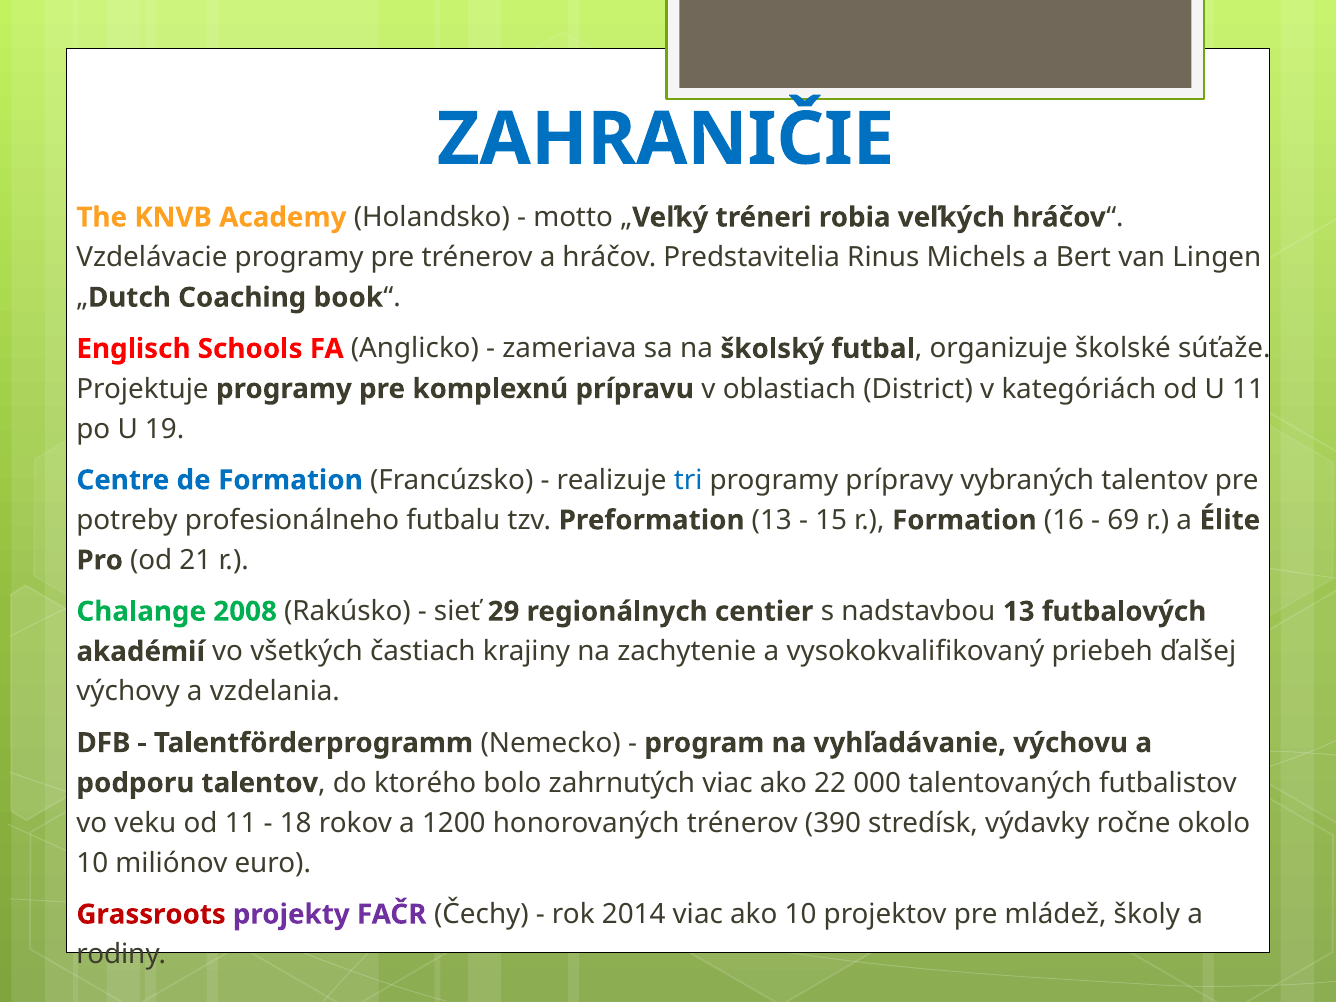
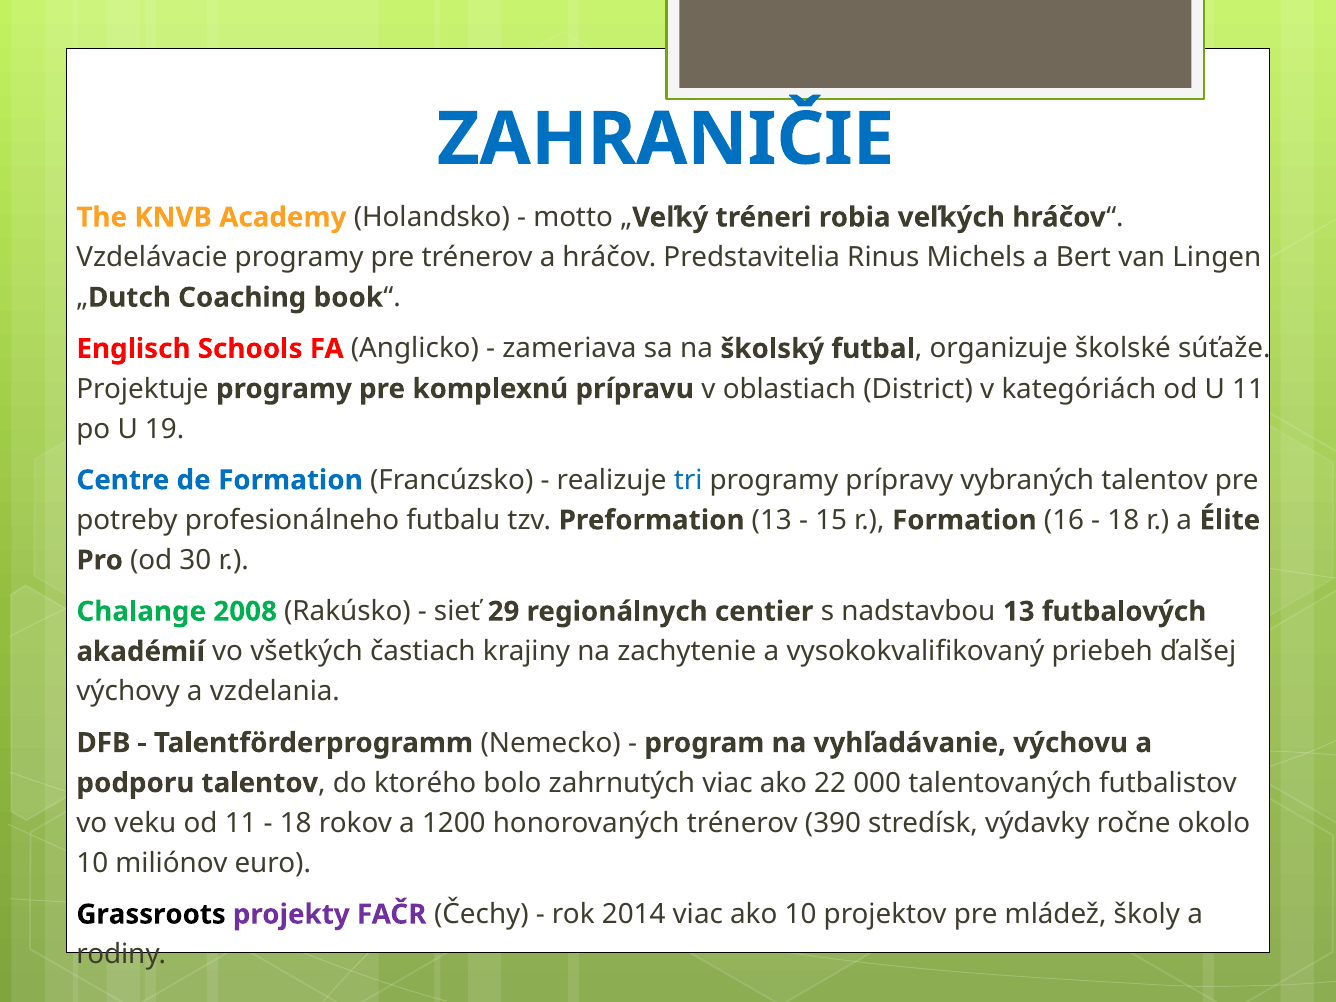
69: 69 -> 18 (1123, 520)
21: 21 -> 30 (195, 560)
Grassroots colour: red -> black (151, 914)
